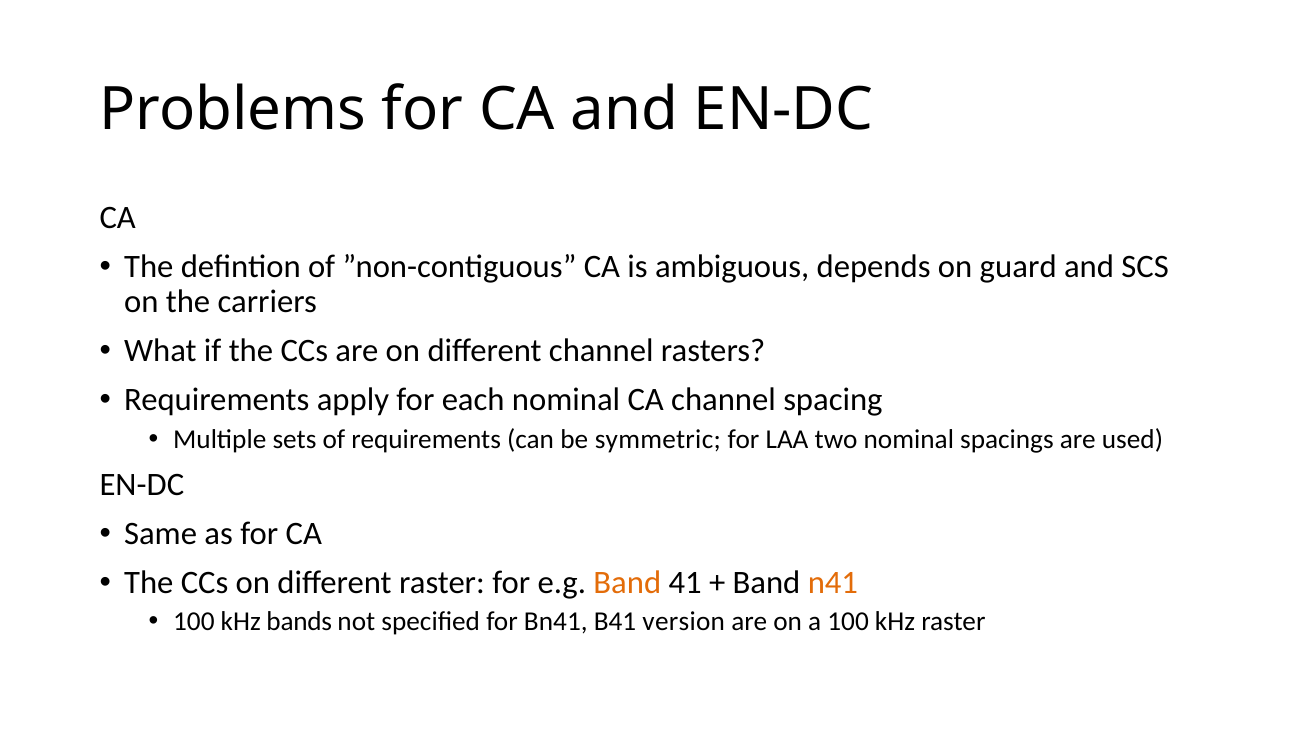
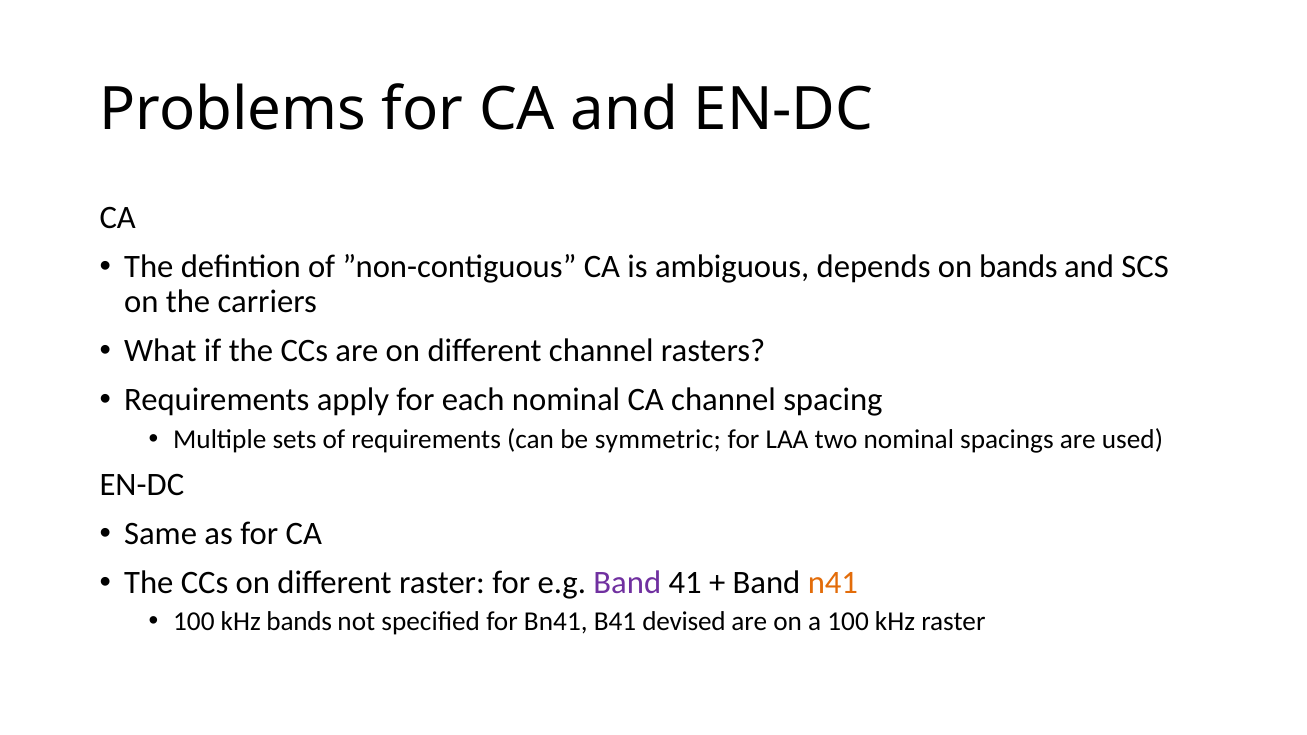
on guard: guard -> bands (1018, 267)
Band colour: orange -> purple (627, 583)
version: version -> devised (684, 622)
